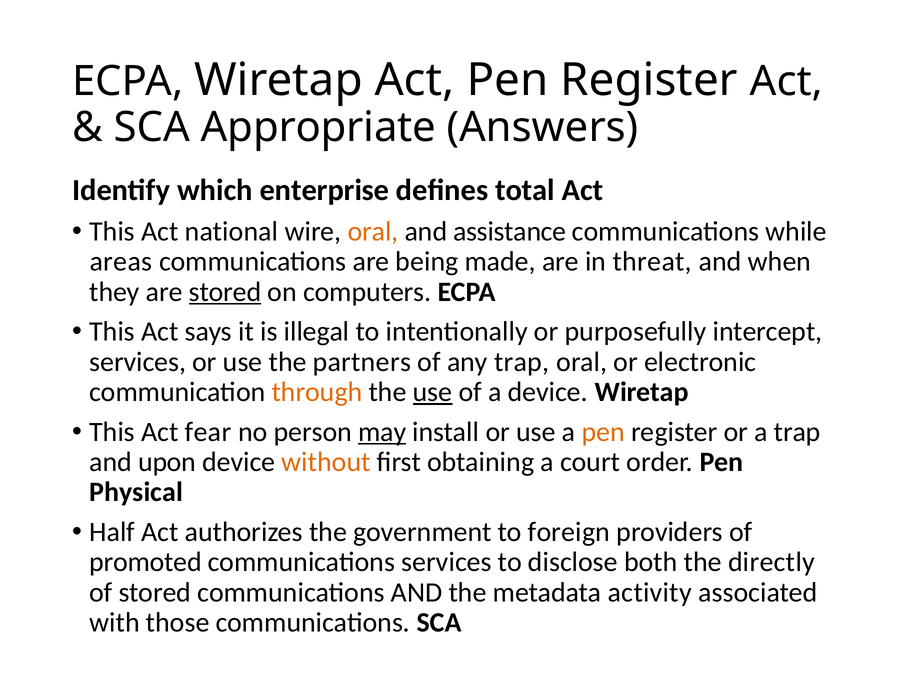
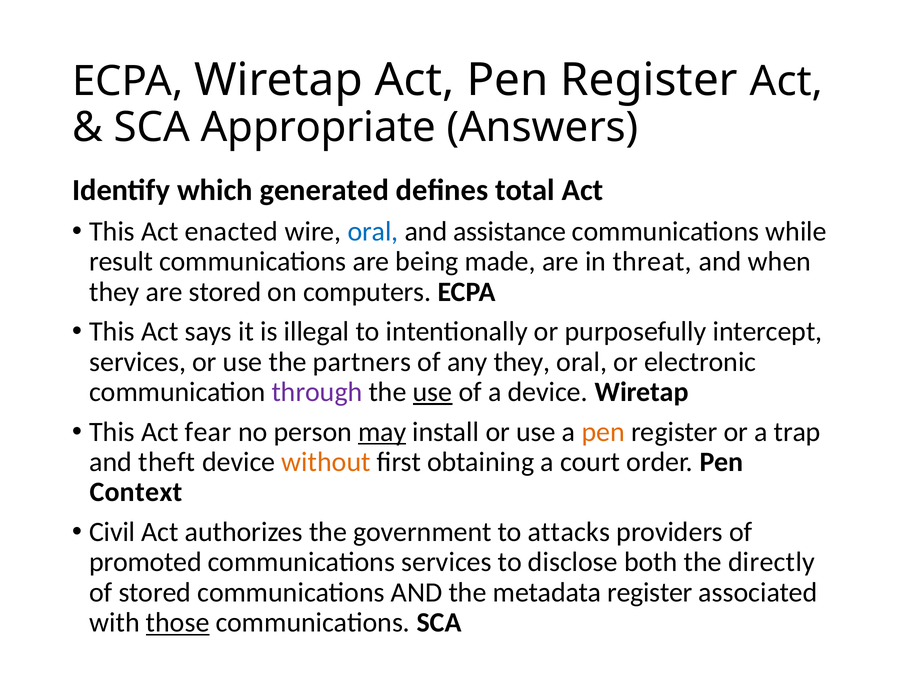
enterprise: enterprise -> generated (324, 190)
national: national -> enacted (231, 231)
oral colour: orange -> blue (373, 231)
areas: areas -> result (121, 262)
stored underline: present -> none (225, 292)
any trap: trap -> they (522, 362)
through colour: orange -> purple (317, 392)
upon: upon -> theft (167, 462)
Physical: Physical -> Context (136, 492)
Half: Half -> Civil (112, 532)
foreign: foreign -> attacks (569, 532)
metadata activity: activity -> register (650, 592)
those underline: none -> present (178, 623)
